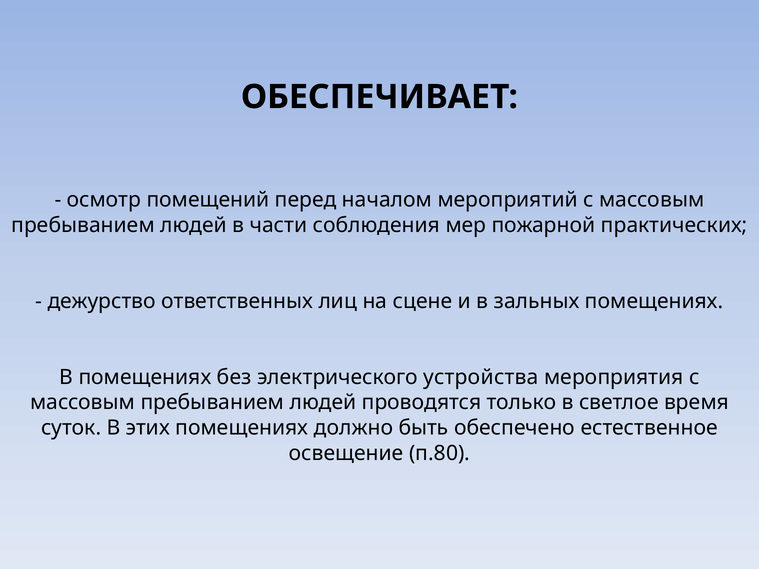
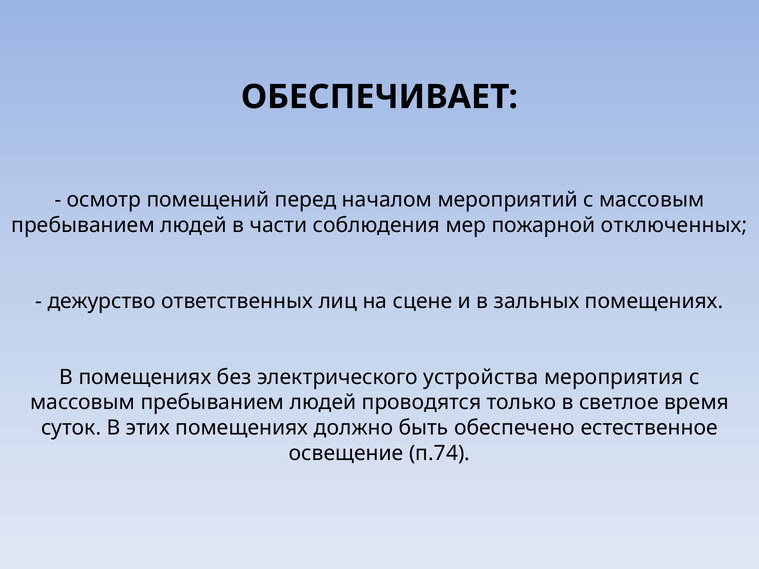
практических: практических -> отключенных (674, 225)
п.80: п.80 -> п.74 (440, 453)
